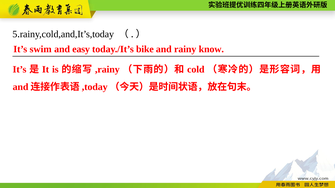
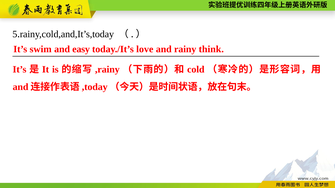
bike: bike -> love (145, 49)
know: know -> think (211, 49)
